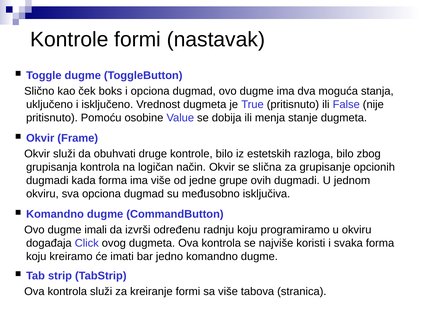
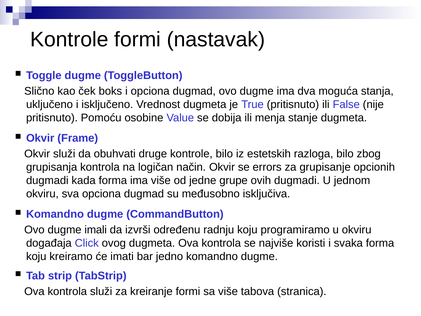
slična: slična -> errors (267, 167)
